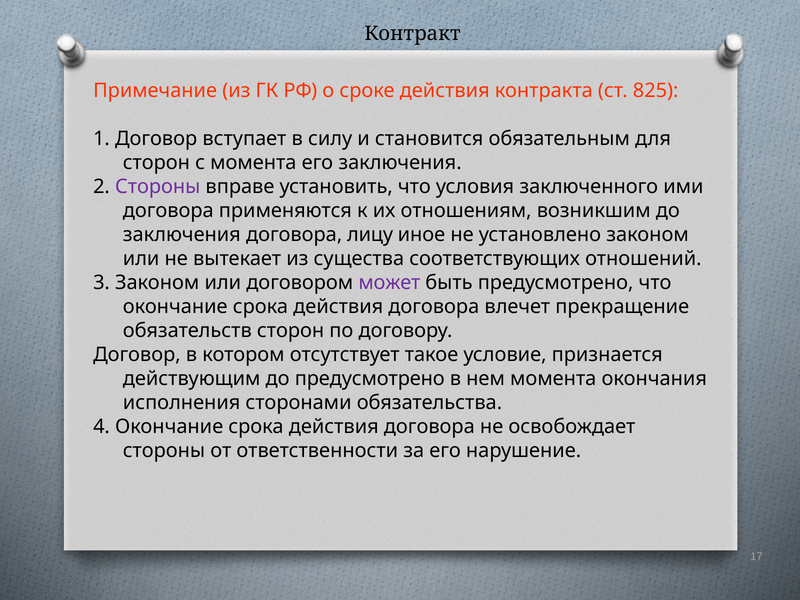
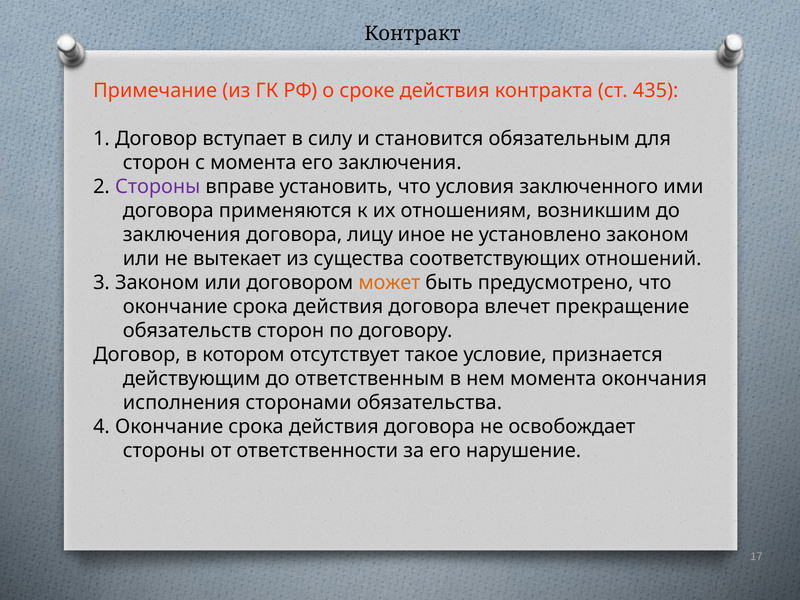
825: 825 -> 435 (656, 91)
может colour: purple -> orange (389, 283)
до предусмотрено: предусмотрено -> ответственным (370, 379)
